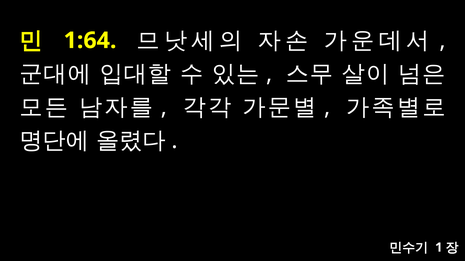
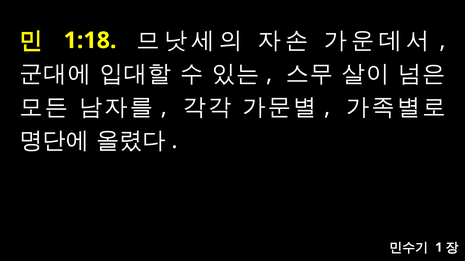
1:64: 1:64 -> 1:18 (90, 41)
